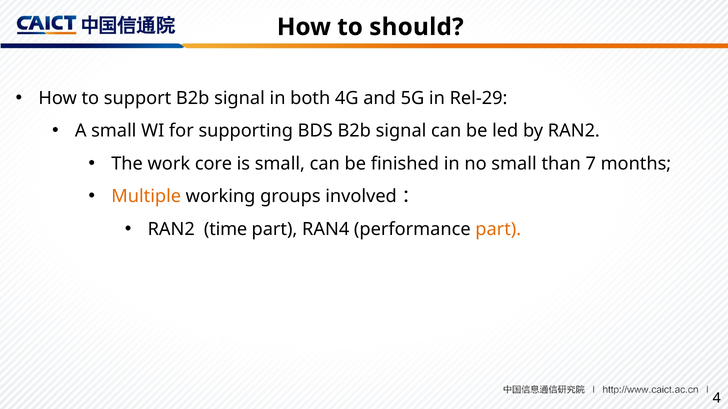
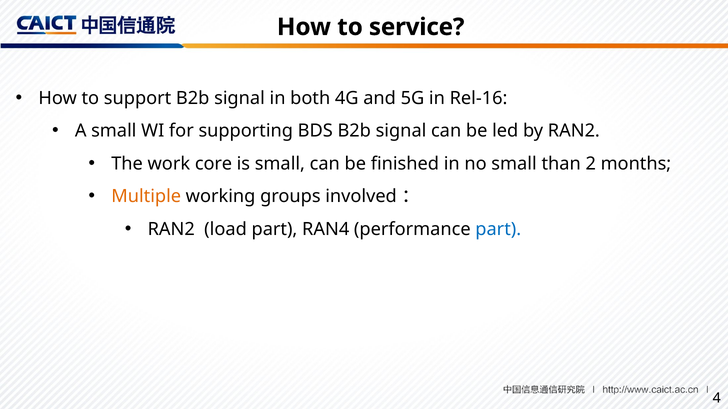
should: should -> service (417, 27)
Rel-29: Rel-29 -> Rel-16 (479, 98)
7: 7 -> 2 (591, 164)
time: time -> load (226, 229)
part colour: orange -> blue (498, 229)
